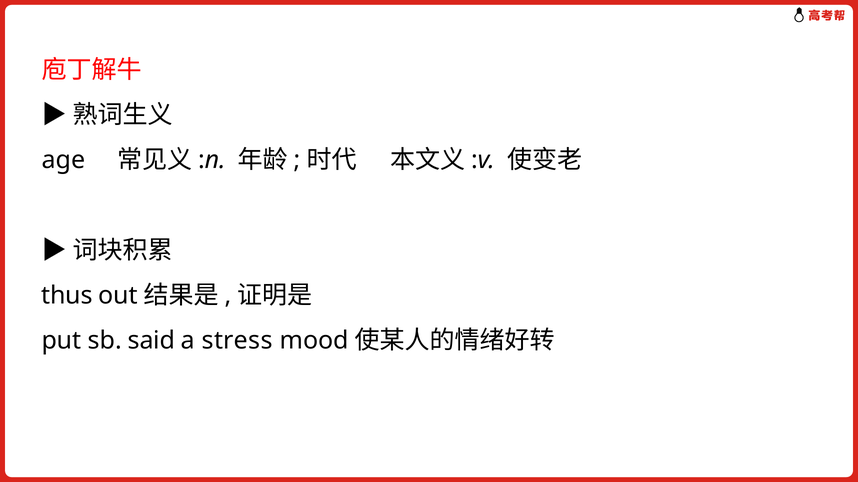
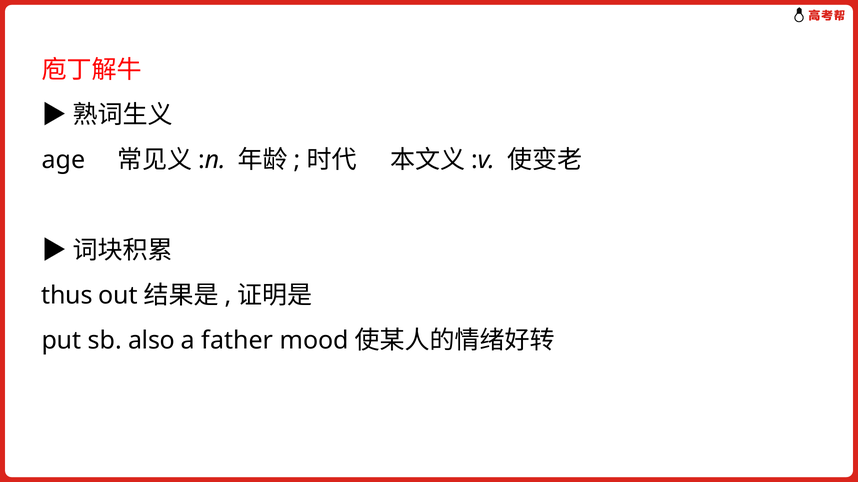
said: said -> also (152, 341)
stress: stress -> father (237, 341)
